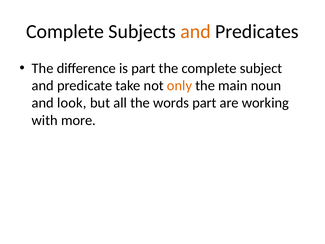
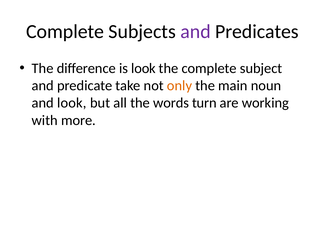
and colour: orange -> purple (196, 31)
is part: part -> look (143, 68)
words part: part -> turn (204, 103)
